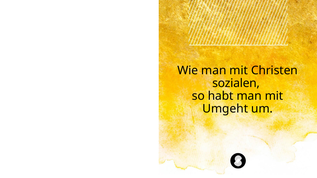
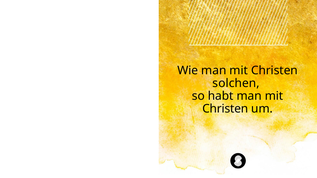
sozialen: sozialen -> solchen (236, 83)
Umgeht: Umgeht -> Christen (225, 109)
